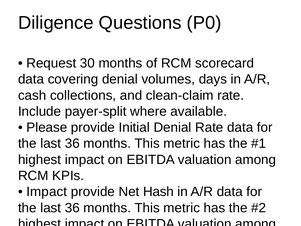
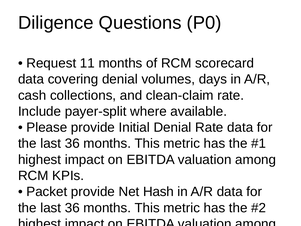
30: 30 -> 11 (87, 63)
Impact: Impact -> Packet (47, 192)
